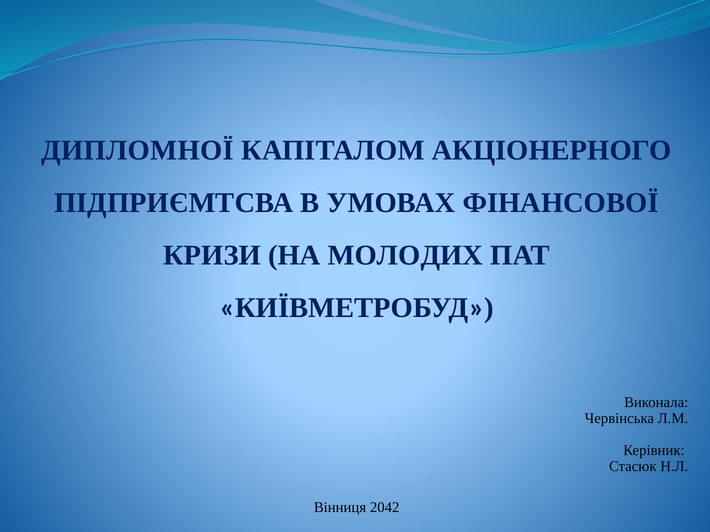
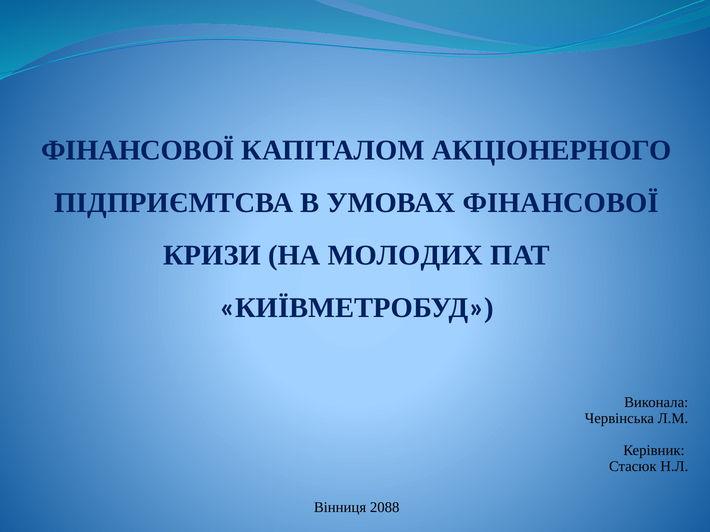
ДИПЛОМНОЇ: ДИПЛОМНОЇ -> ФІНАНСОВОЇ (138, 150)
2042: 2042 -> 2088 (385, 508)
